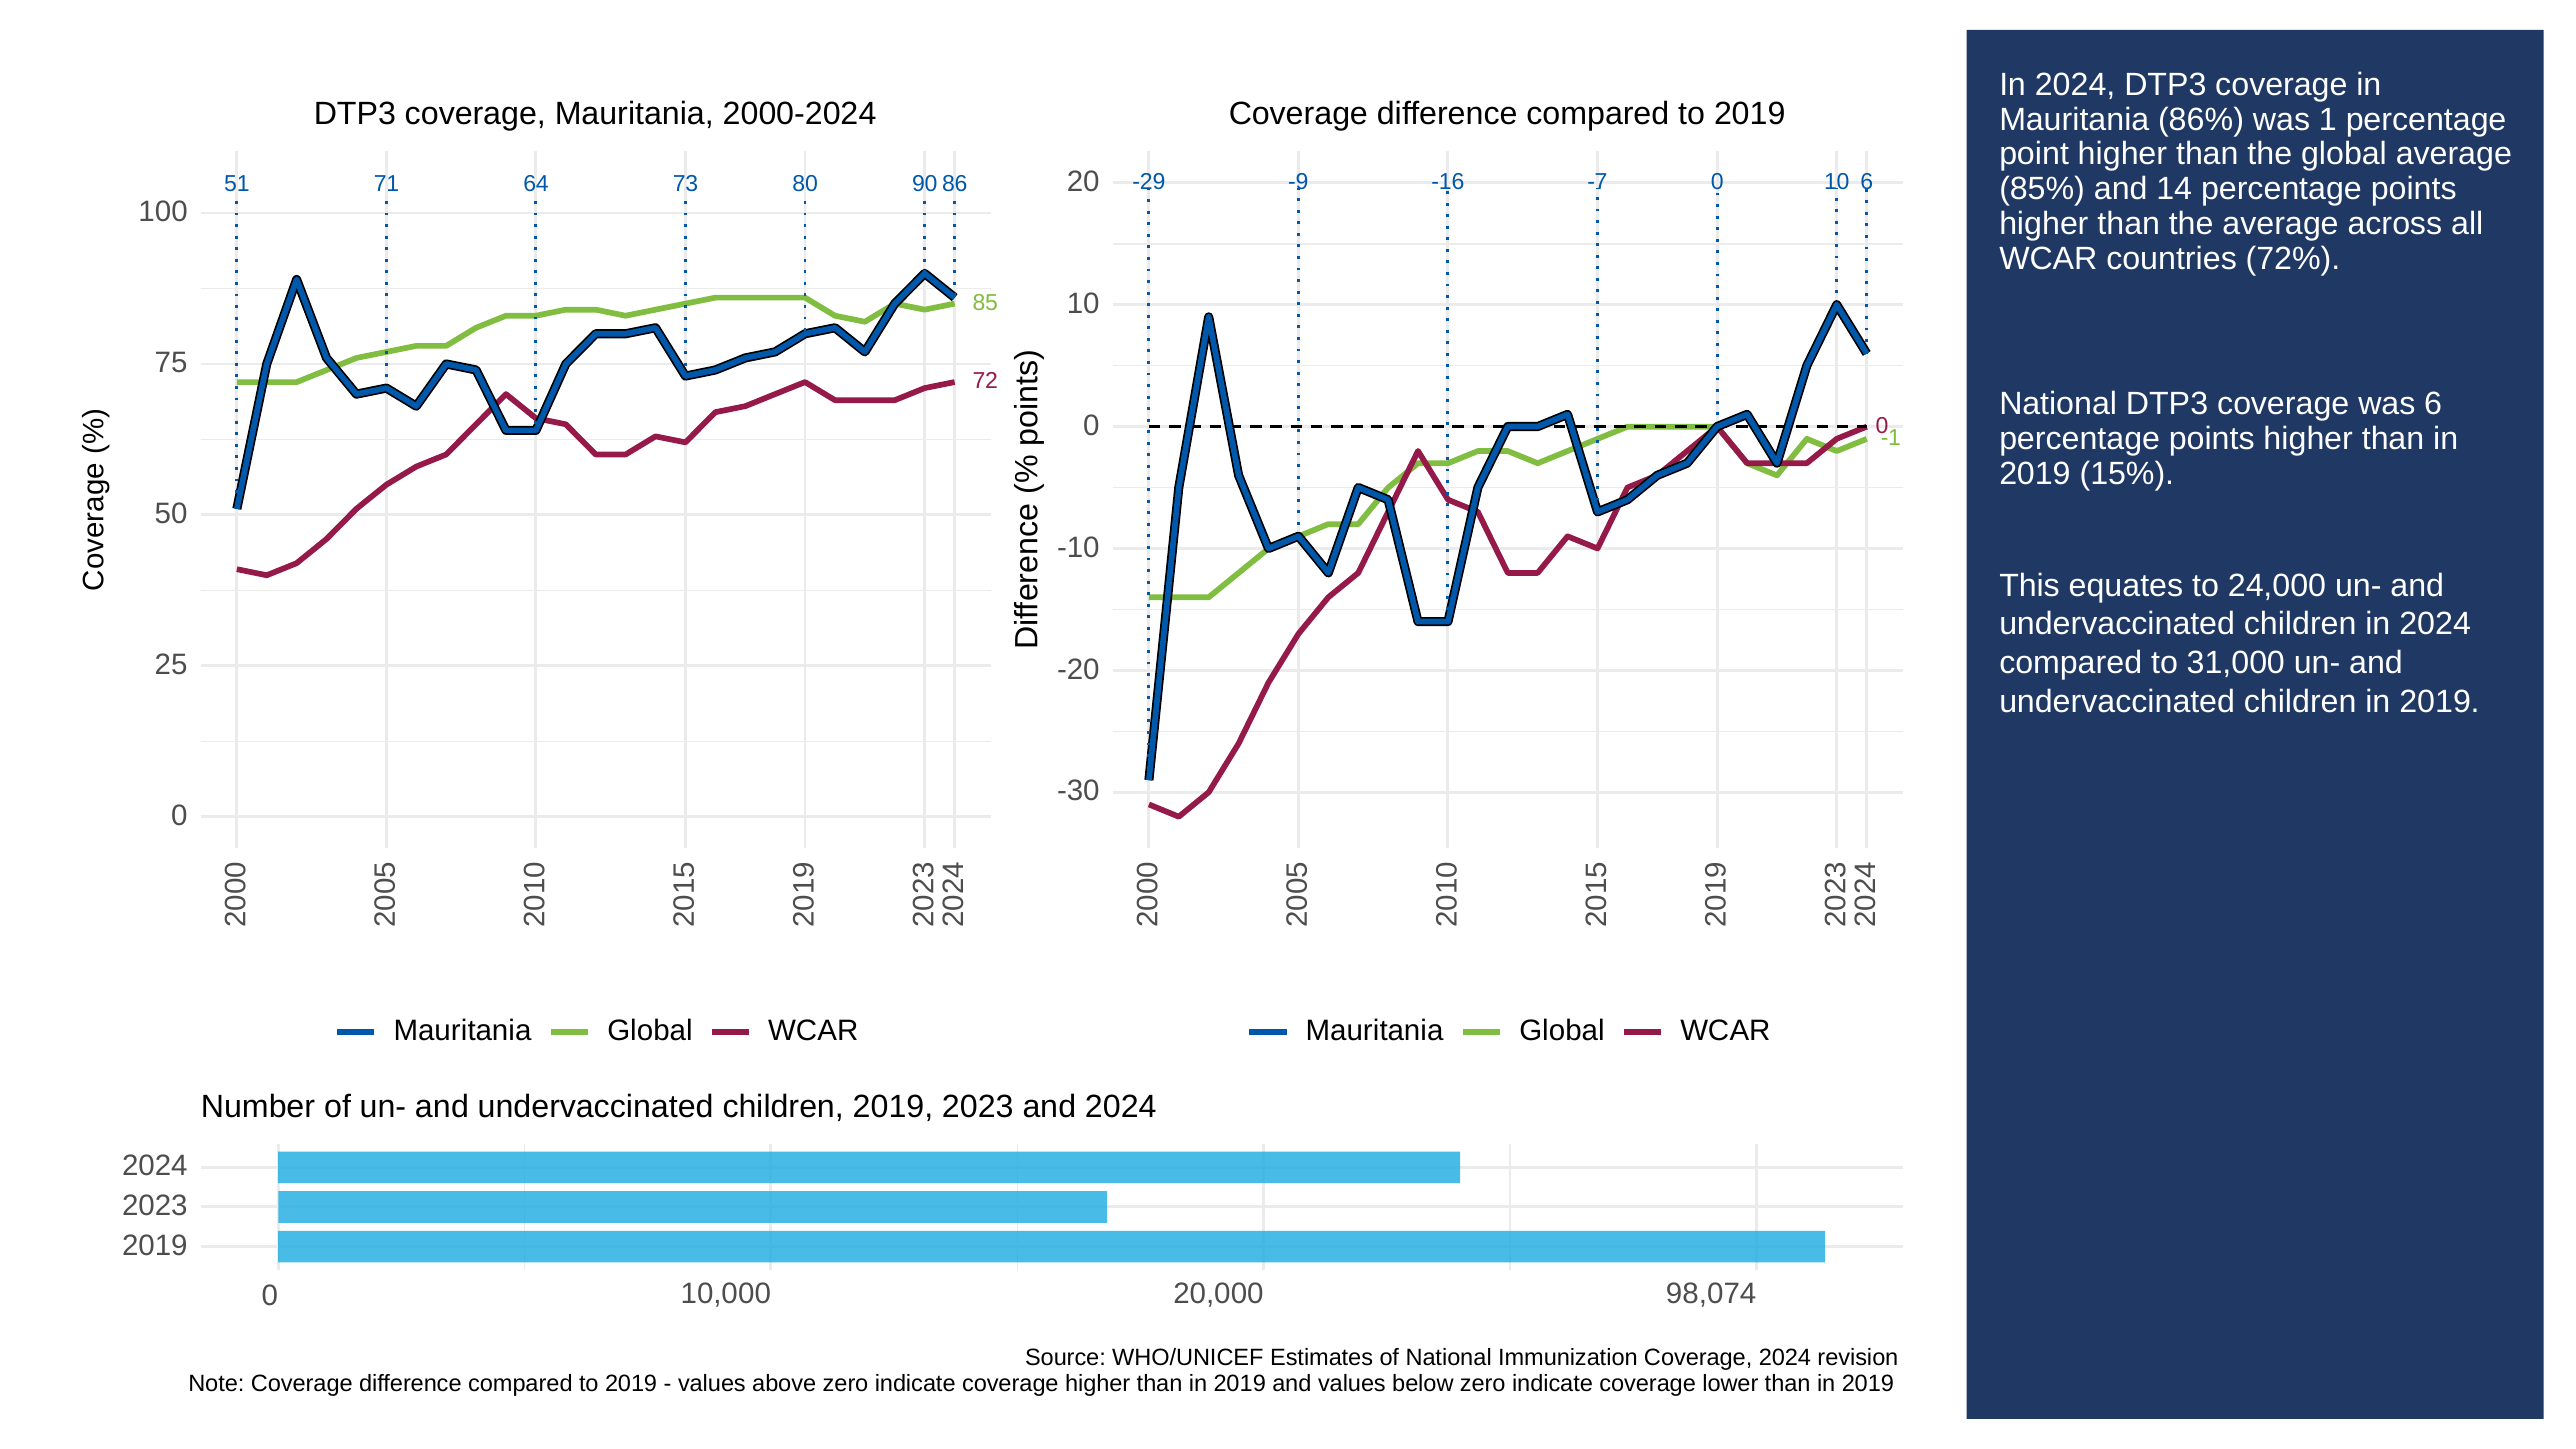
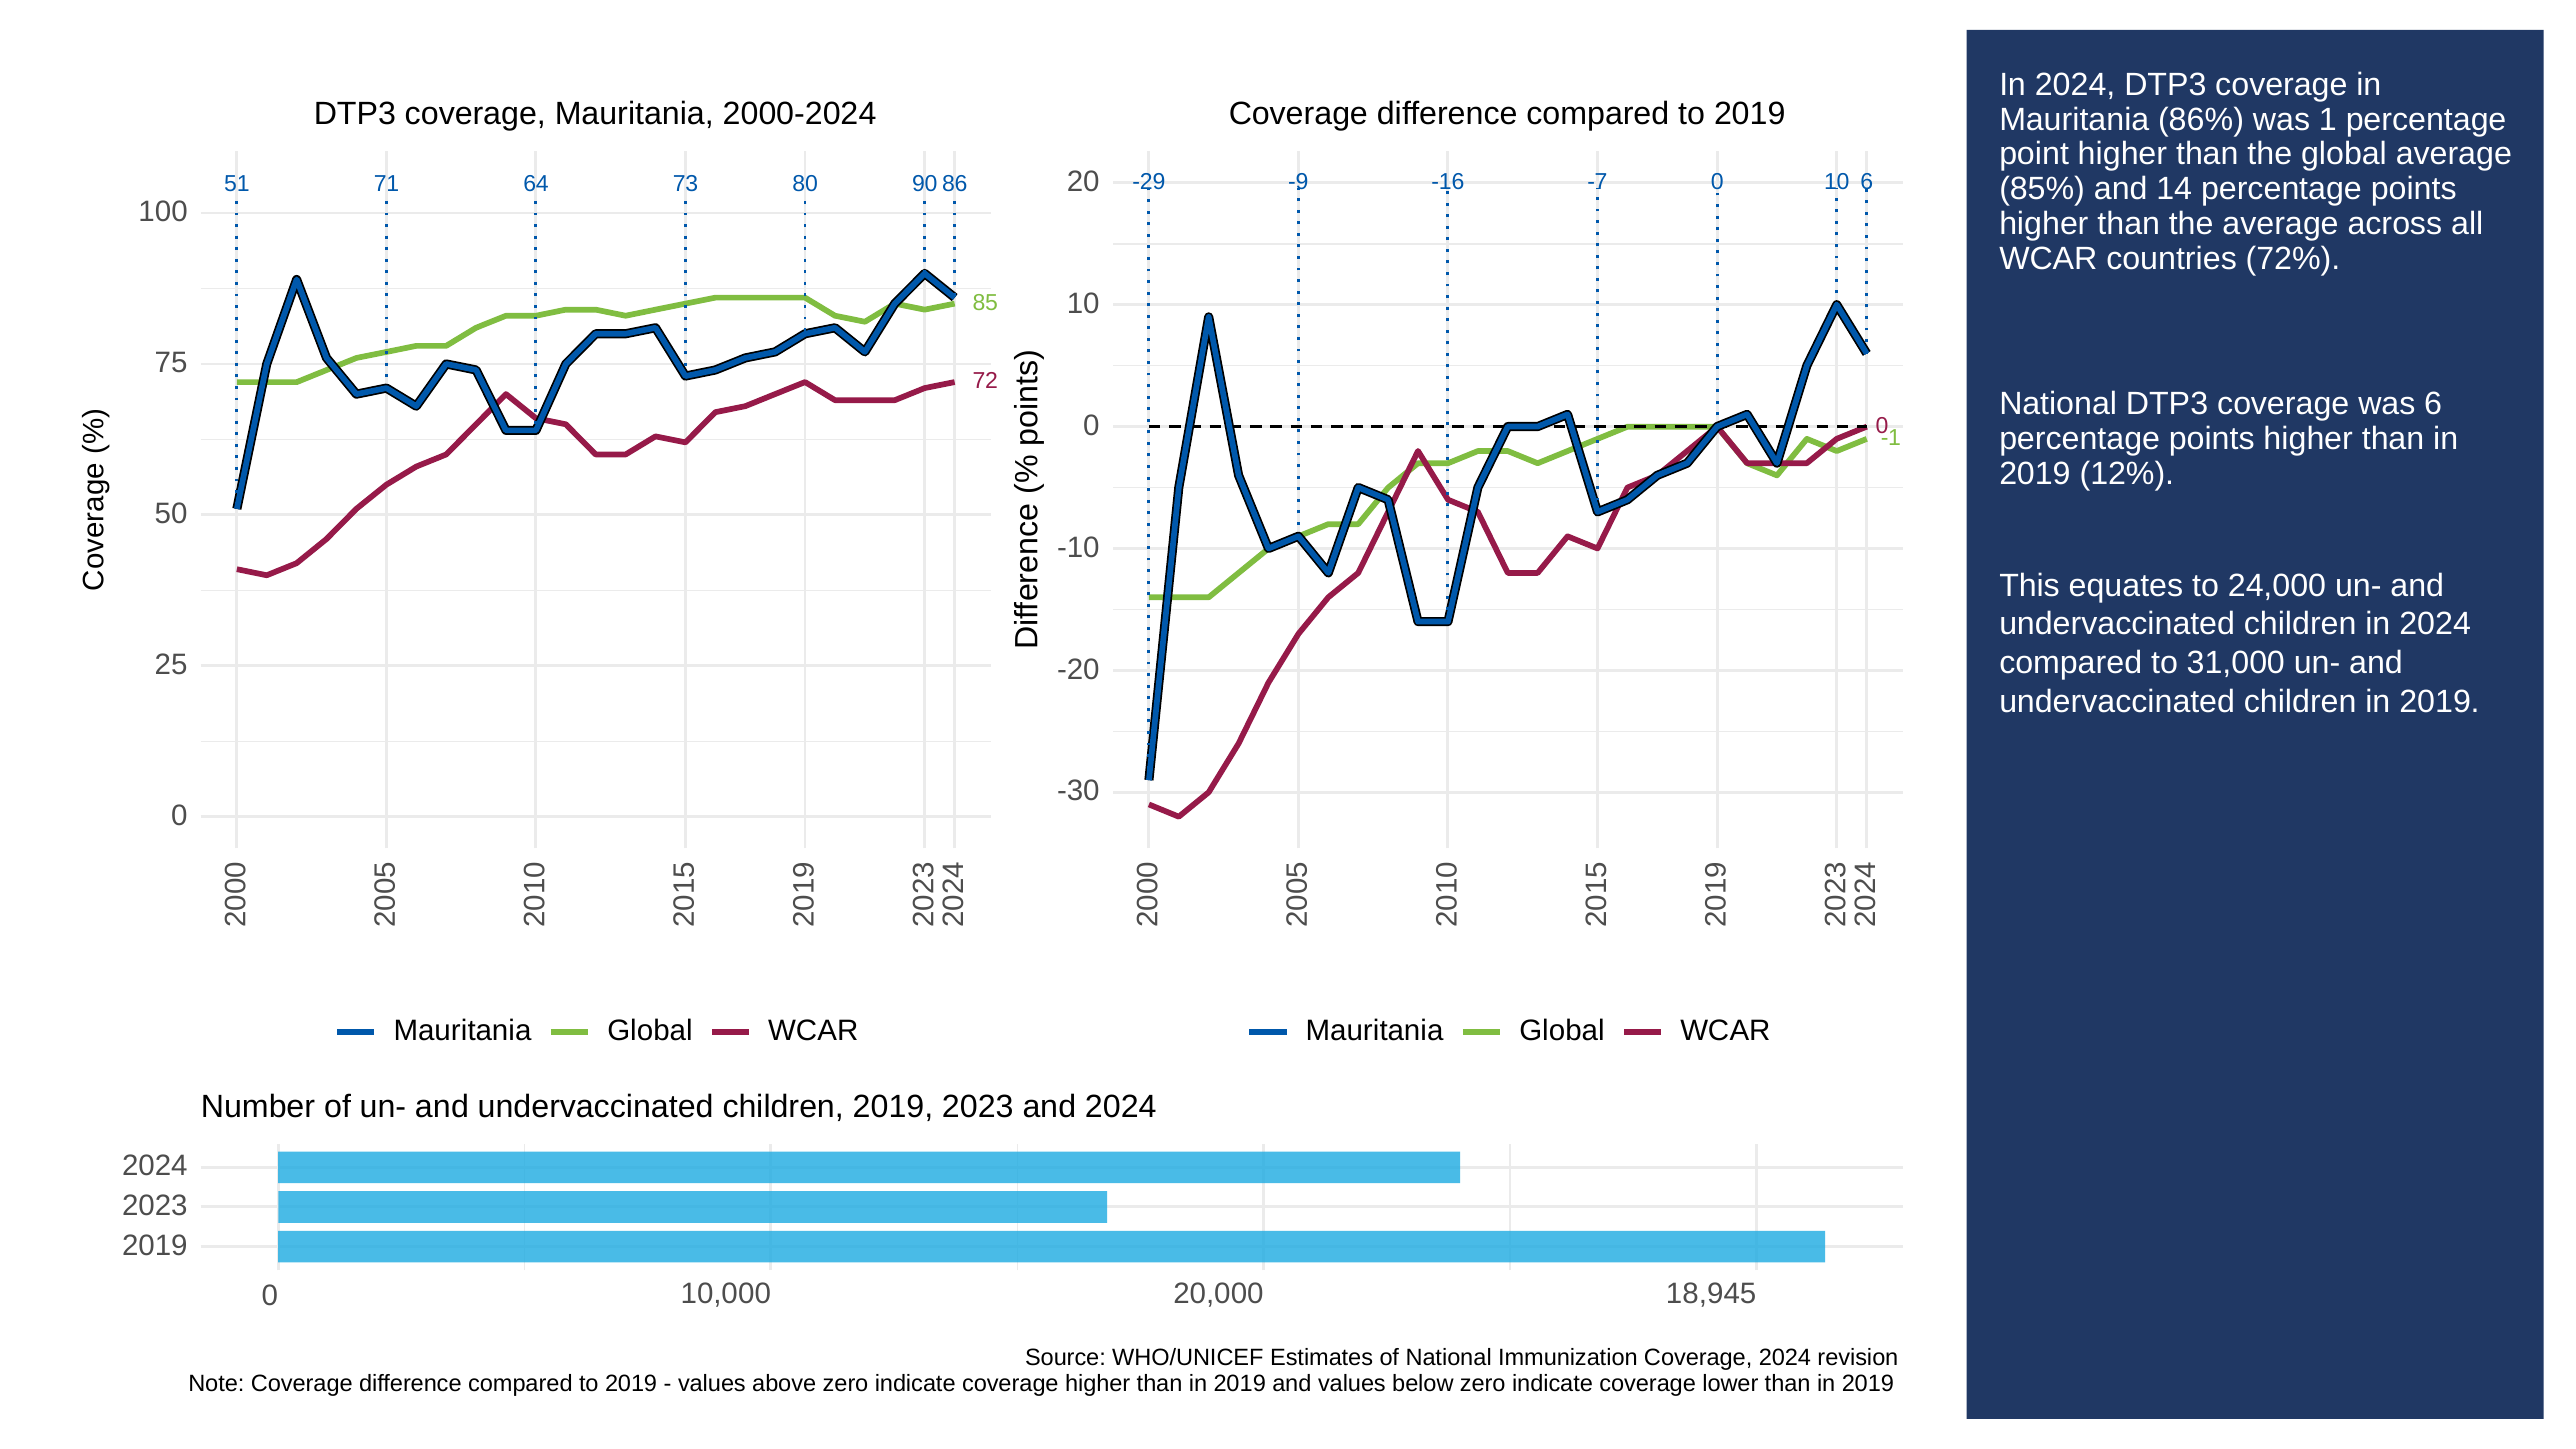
15%: 15% -> 12% (2127, 474)
98,074: 98,074 -> 18,945 (1711, 1294)
